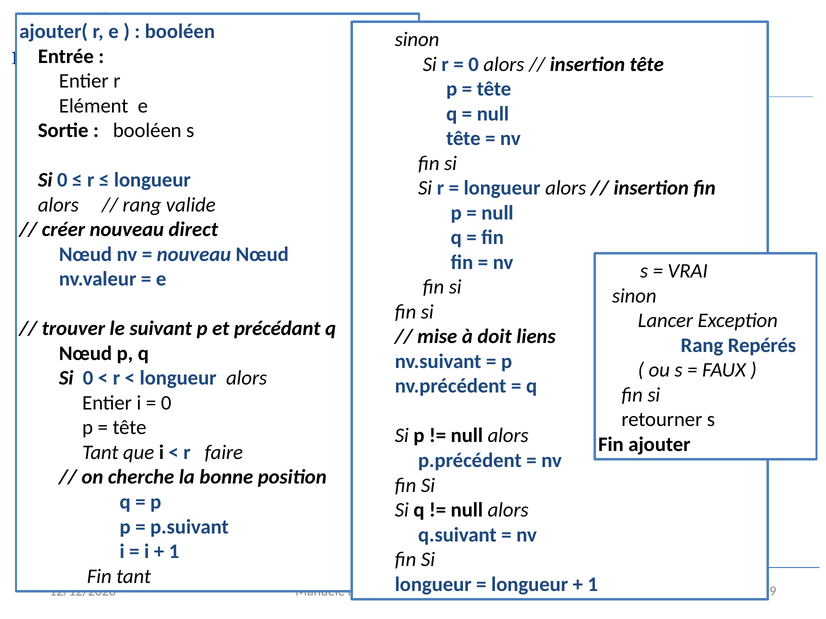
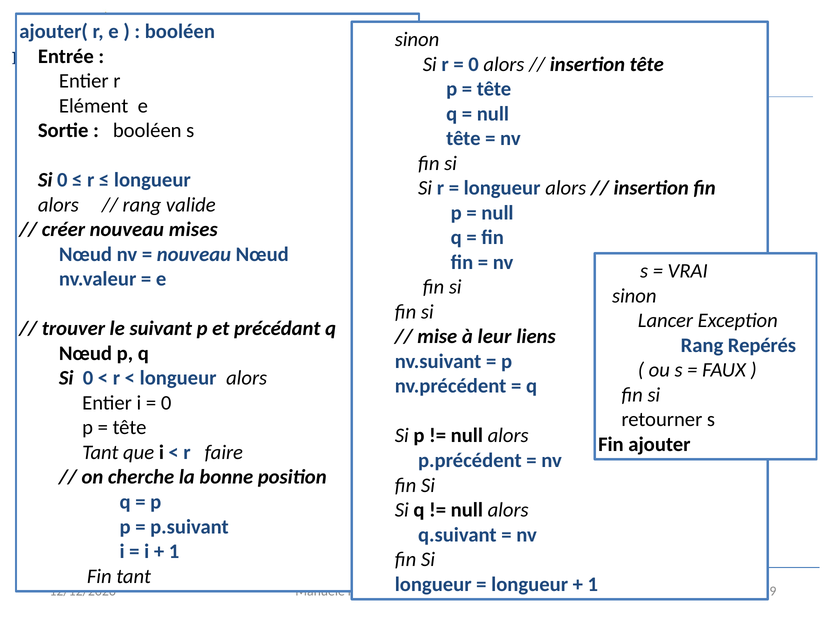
direct: direct -> mises (193, 230)
doit: doit -> leur (494, 337)
